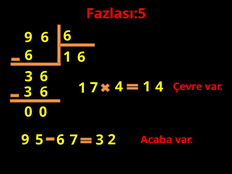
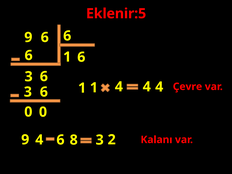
Fazlası:5: Fazlası:5 -> Eklenir:5 (116, 14)
1 7: 7 -> 1 (94, 88)
1: 1 -> 4 (147, 87)
9 5: 5 -> 4 (39, 140)
6 7: 7 -> 8 (74, 140)
Acaba: Acaba -> Kalanı (156, 140)
